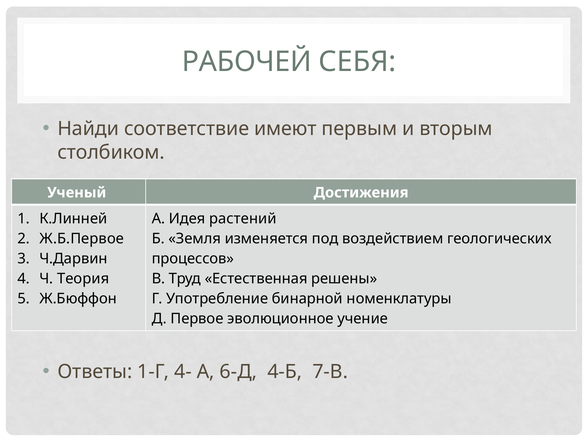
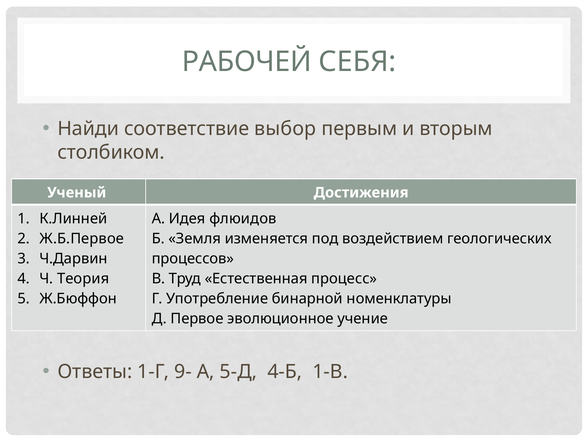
имеют: имеют -> выбор (285, 129)
растений: растений -> флюидов (243, 218)
решены: решены -> процесс (344, 279)
4-: 4- -> 9- (183, 372)
6-Д: 6-Д -> 5-Д (238, 372)
7-В: 7-В -> 1-В (330, 372)
